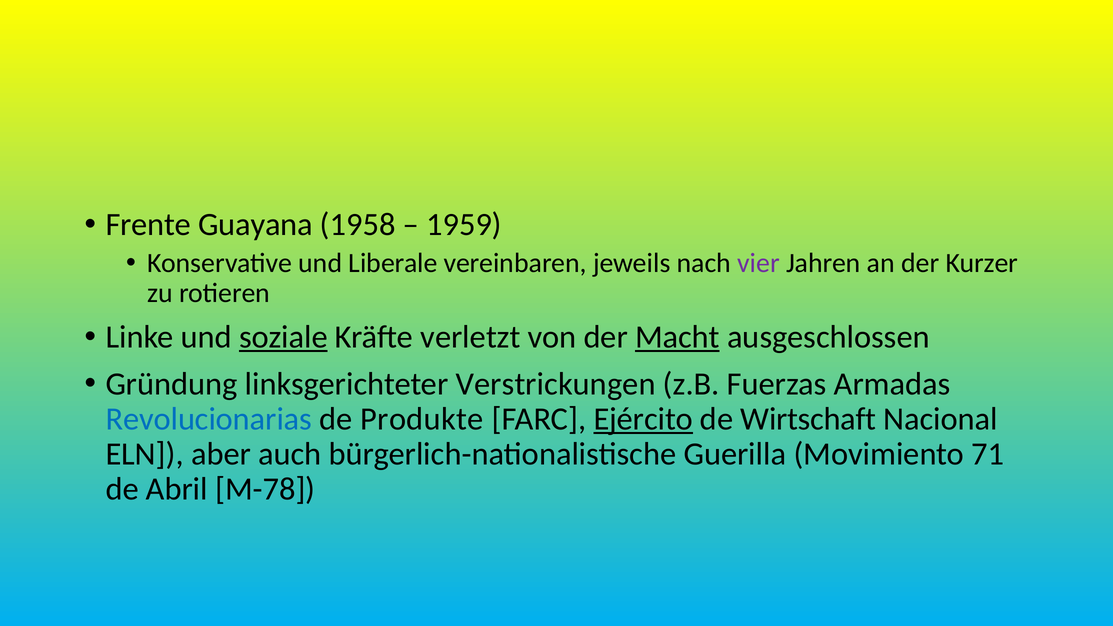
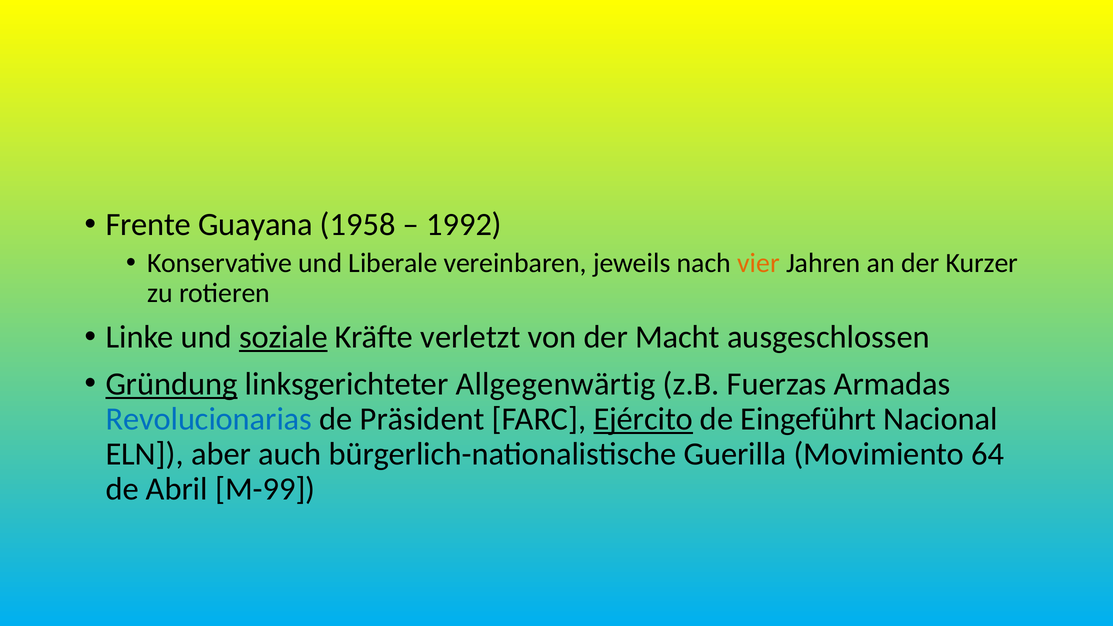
1959: 1959 -> 1992 (464, 225)
vier colour: purple -> orange (759, 263)
Macht underline: present -> none (677, 337)
Gründung underline: none -> present (172, 384)
Verstrickungen: Verstrickungen -> Allgegenwärtig (556, 384)
Produkte: Produkte -> Präsident (422, 419)
Wirtschaft: Wirtschaft -> Eingeführt (808, 419)
71: 71 -> 64 (988, 454)
M-78: M-78 -> M-99 (265, 489)
